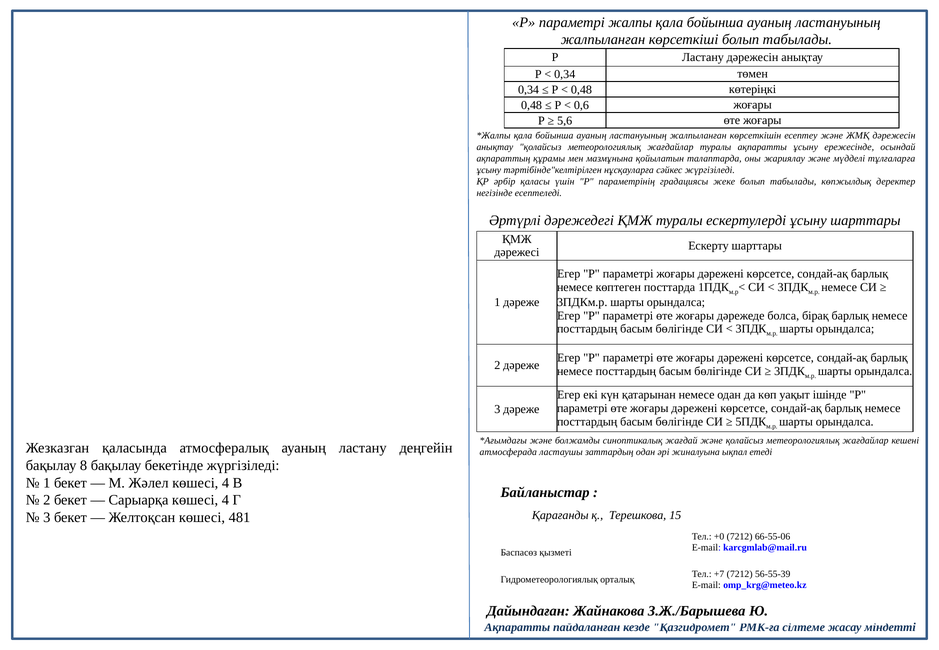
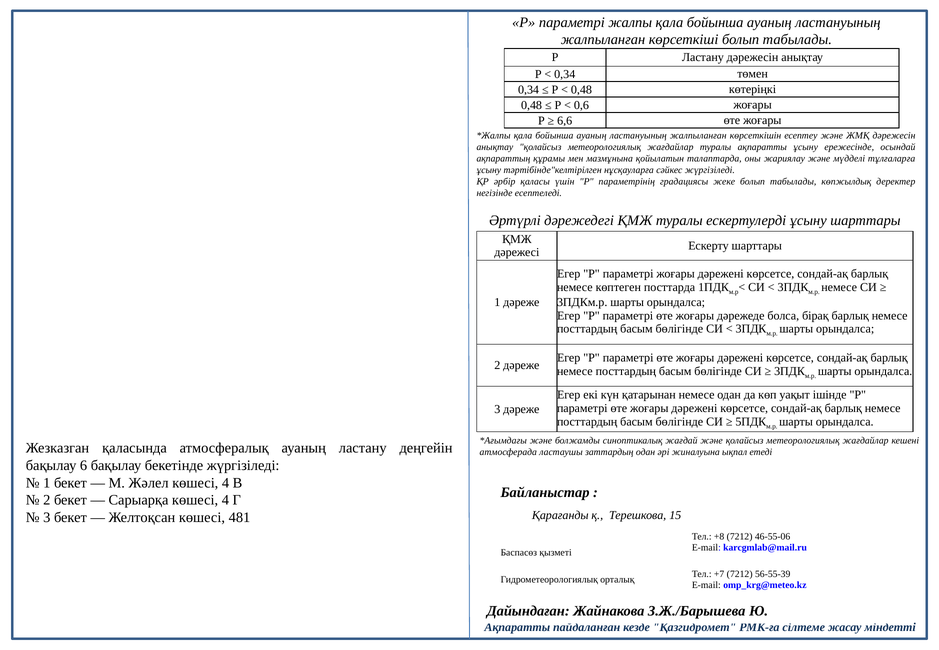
5,6: 5,6 -> 6,6 (565, 121)
8: 8 -> 6 (84, 465)
+0: +0 -> +8 (719, 537)
66-55-06: 66-55-06 -> 46-55-06 (773, 537)
